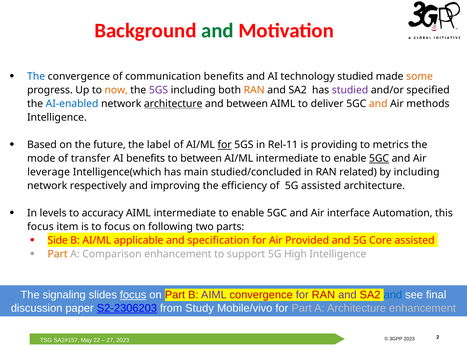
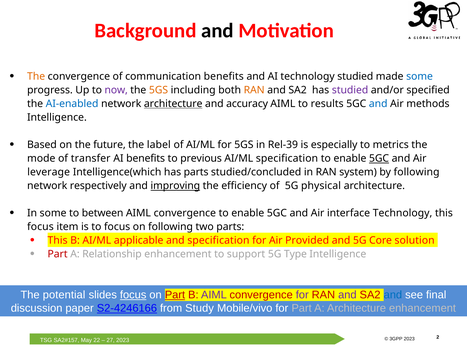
and colour: green -> black (217, 31)
The colour: blue -> orange (36, 76)
some colour: orange -> blue (420, 76)
now colour: orange -> purple (116, 90)
5GS colour: purple -> orange (159, 90)
and between: between -> accuracy (247, 104)
deliver: deliver -> results (327, 104)
and colour: orange -> blue (378, 104)
for underline: present -> none (225, 145)
Rel-11: Rel-11 -> Rel-39 (283, 145)
providing: providing -> especially (334, 145)
to between: between -> previous (201, 159)
AI/ML intermediate: intermediate -> specification (287, 159)
has main: main -> parts (196, 172)
related: related -> system (358, 172)
by including: including -> following (417, 172)
improving underline: none -> present (175, 186)
5G assisted: assisted -> physical (321, 186)
In levels: levels -> some (53, 213)
accuracy: accuracy -> between (103, 213)
intermediate: intermediate -> convergence (185, 213)
interface Automation: Automation -> Technology (403, 213)
Side: Side -> This (58, 241)
Core assisted: assisted -> solution (415, 241)
Part colour: orange -> red (58, 254)
Comparison: Comparison -> Relationship (112, 254)
High: High -> Type (295, 254)
signaling: signaling -> potential (64, 295)
Part underline: none -> present (175, 295)
S2-2306203: S2-2306203 -> S2-4246166 (127, 308)
